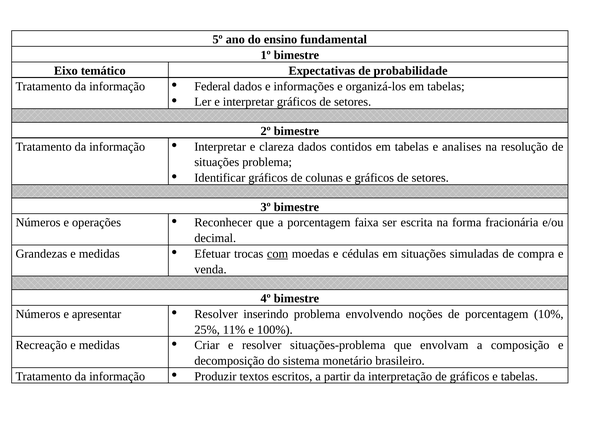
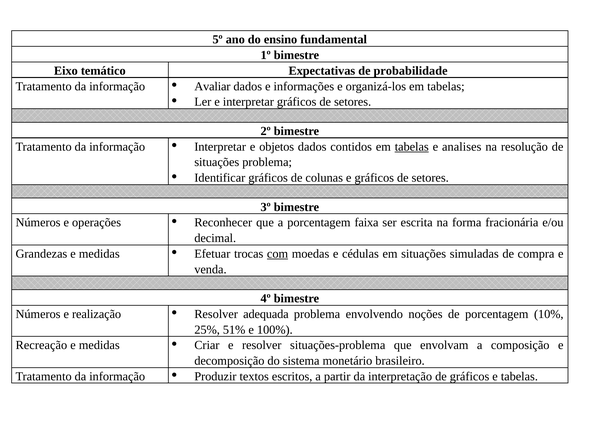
Federal: Federal -> Avaliar (212, 86)
clareza: clareza -> objetos (277, 147)
tabelas underline: none -> present (412, 147)
apresentar: apresentar -> realização (97, 314)
inserindo: inserindo -> adequada (266, 314)
11%: 11% -> 51% (234, 329)
